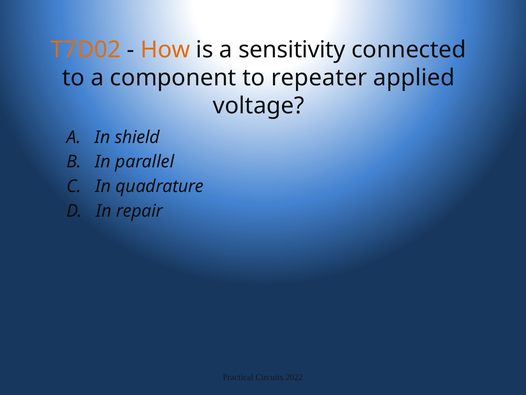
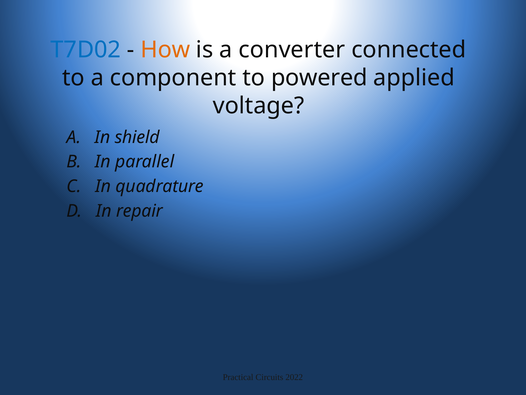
T7D02 colour: orange -> blue (86, 50)
sensitivity: sensitivity -> converter (292, 50)
repeater: repeater -> powered (319, 78)
